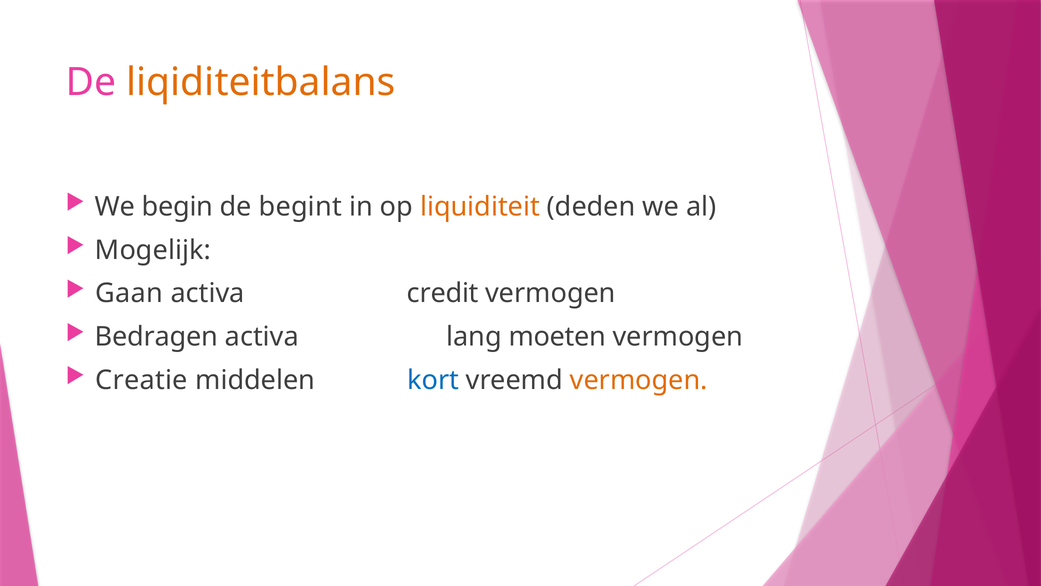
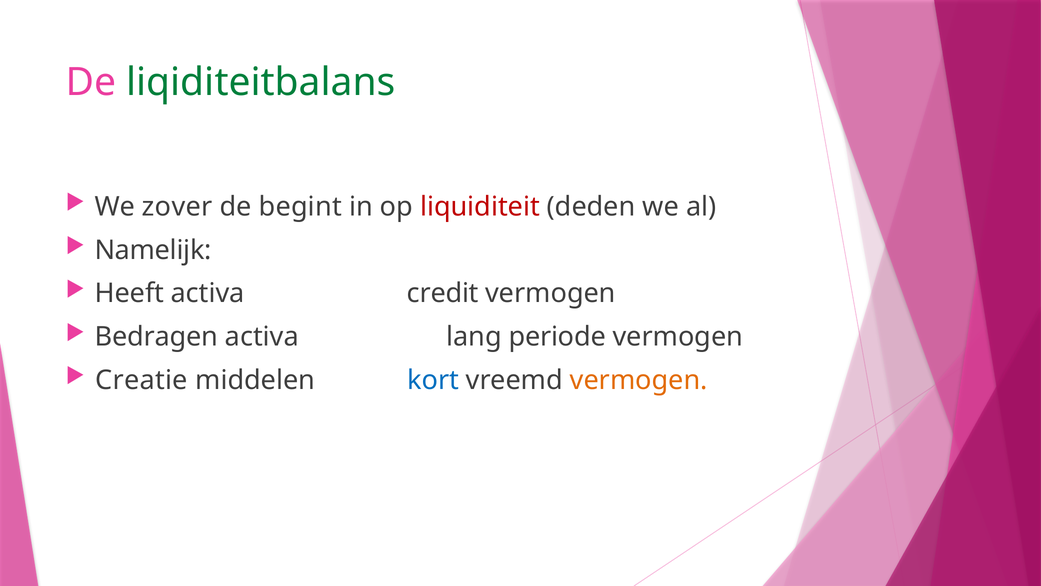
liqiditeitbalans colour: orange -> green (261, 82)
begin: begin -> zover (177, 207)
liquiditeit colour: orange -> red (480, 207)
Mogelijk: Mogelijk -> Namelijk (153, 250)
Gaan: Gaan -> Heeft (129, 293)
moeten: moeten -> periode (557, 337)
